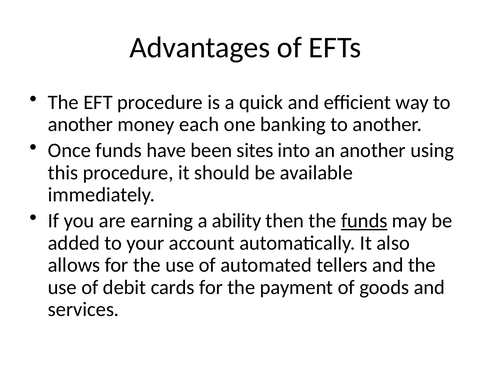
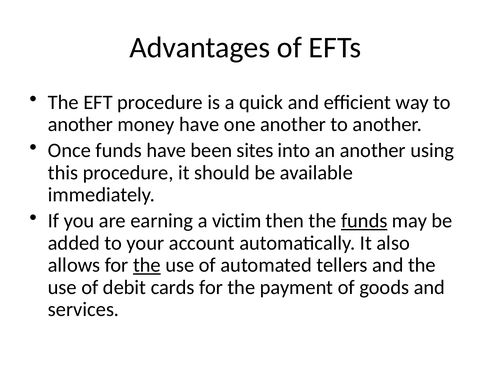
money each: each -> have (199, 124)
one banking: banking -> another (293, 124)
ability: ability -> victim (237, 220)
the underline: none -> present (147, 265)
